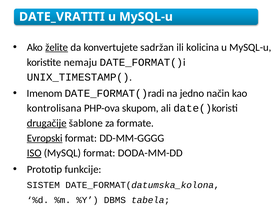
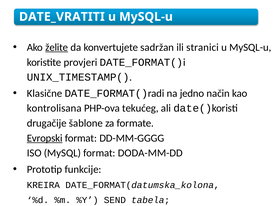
kolicina: kolicina -> stranici (203, 47)
nemaju: nemaju -> provjeri (81, 62)
Imenom: Imenom -> Klasične (45, 93)
skupom: skupom -> tekućeg (140, 108)
drugačije underline: present -> none (47, 123)
ISO underline: present -> none (34, 153)
SISTEM: SISTEM -> KREIRA (43, 185)
DBMS: DBMS -> SEND (115, 200)
